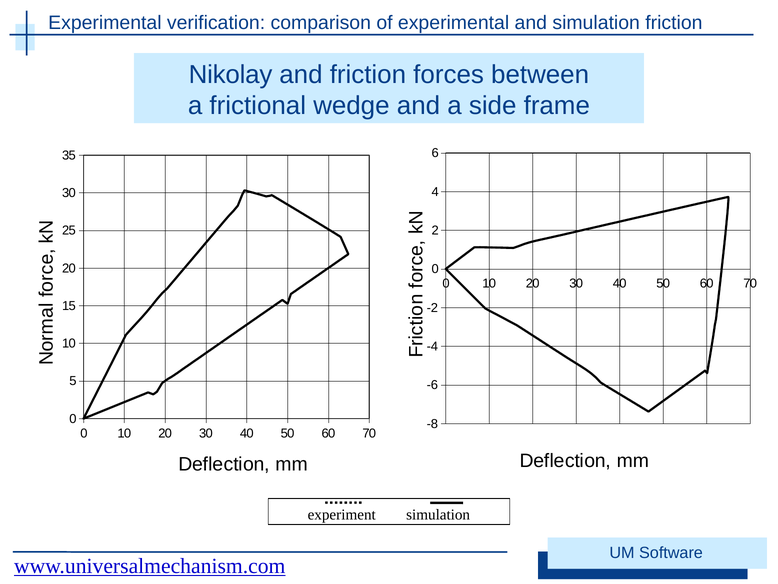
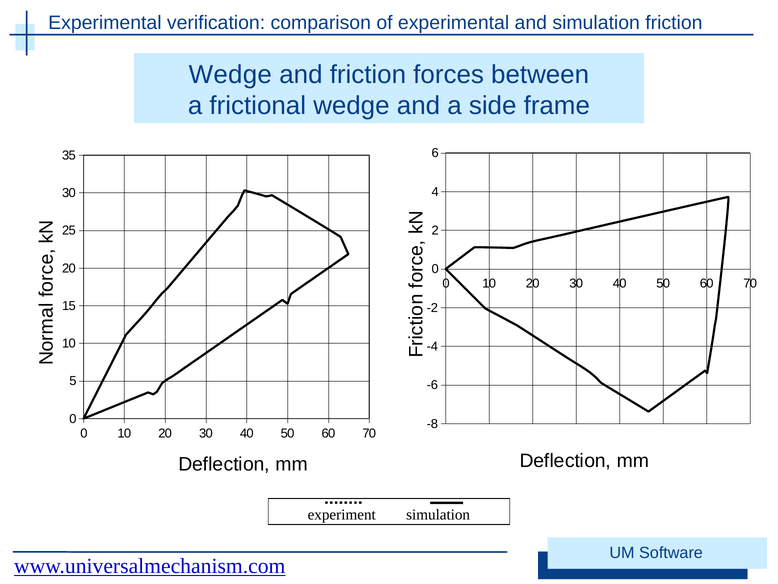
Nikolay: Nikolay -> Wedge (230, 74)
